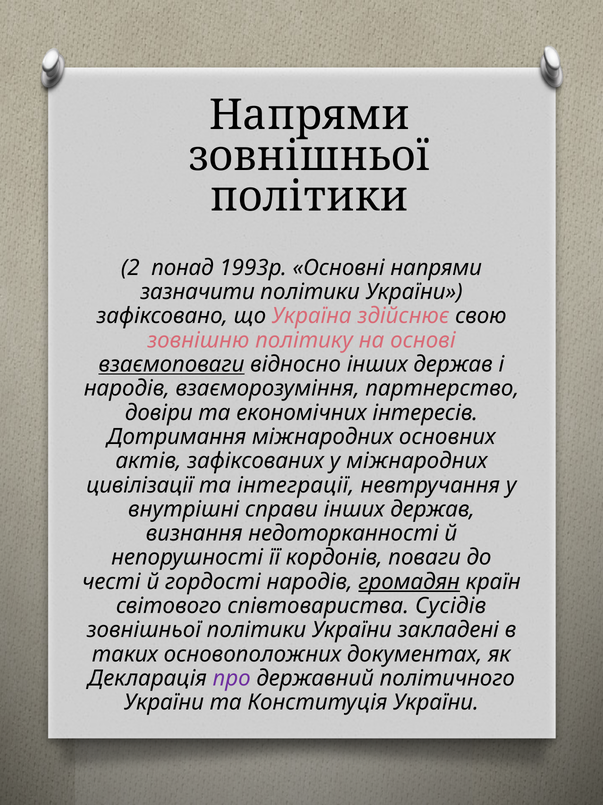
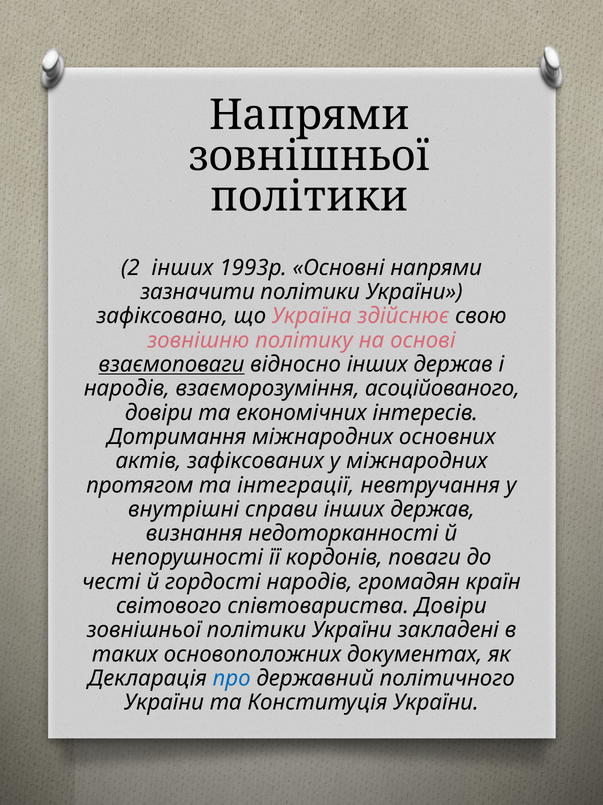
2 понад: понад -> інших (182, 267)
партнерство: партнерство -> асоційованого (442, 388)
цивілізації: цивілізації -> протягом (140, 485)
громадян underline: present -> none (409, 581)
співтовариства Сусідів: Сусідів -> Довіри (451, 605)
про colour: purple -> blue (232, 677)
